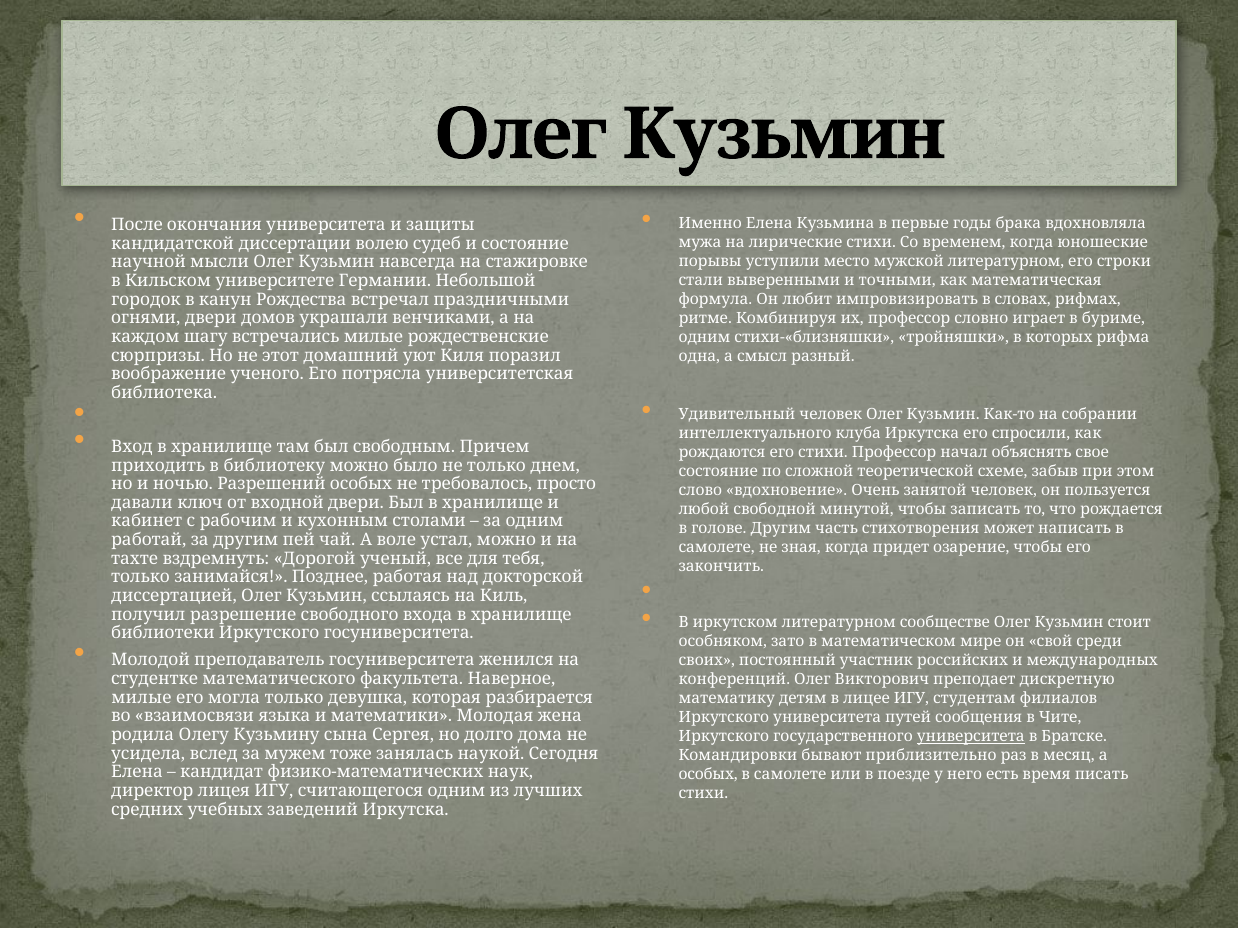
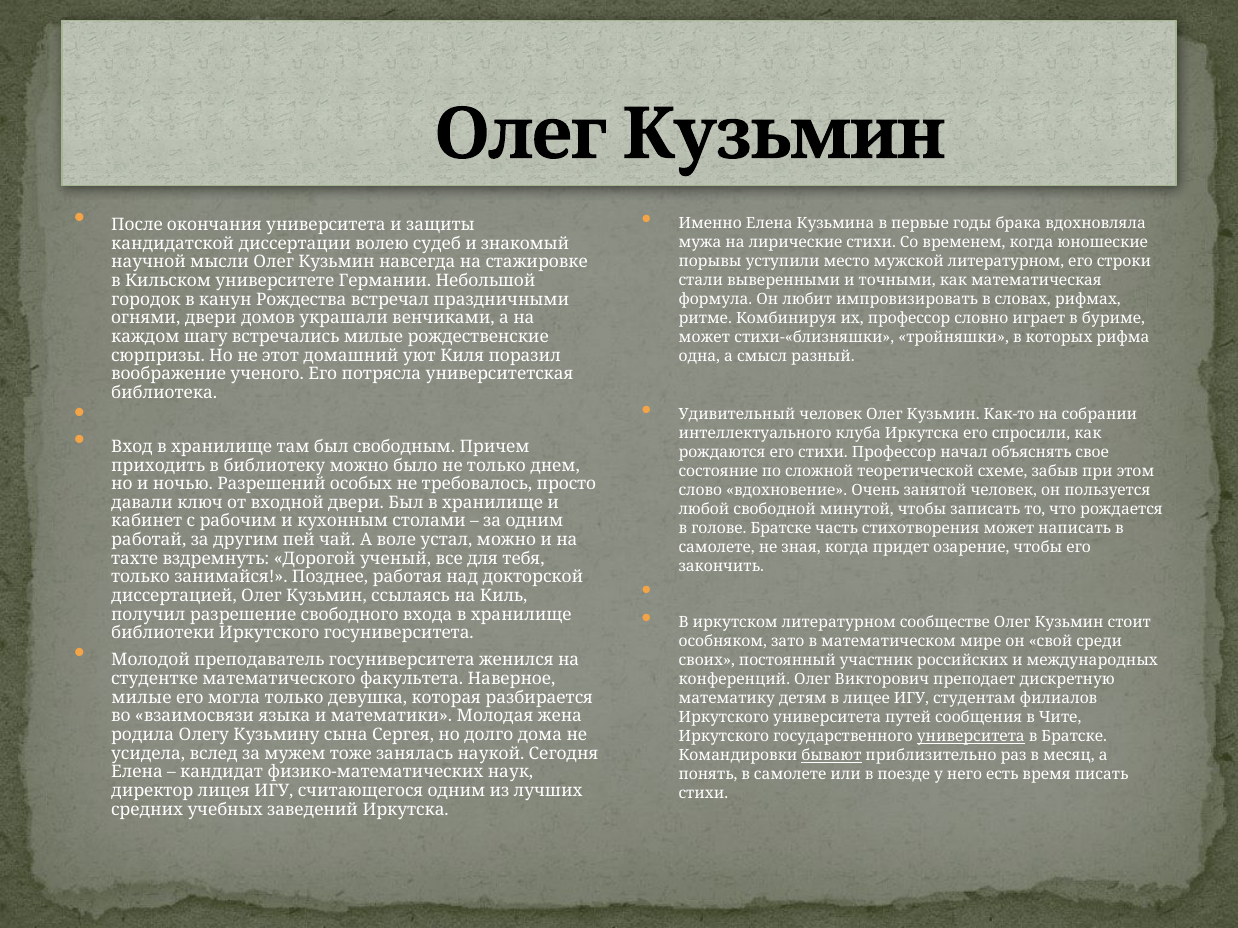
и состояние: состояние -> знакомый (525, 244)
одним: одним -> может (704, 338)
голове Другим: Другим -> Братске (781, 529)
бывают underline: none -> present (831, 756)
особых: особых -> понять (708, 775)
